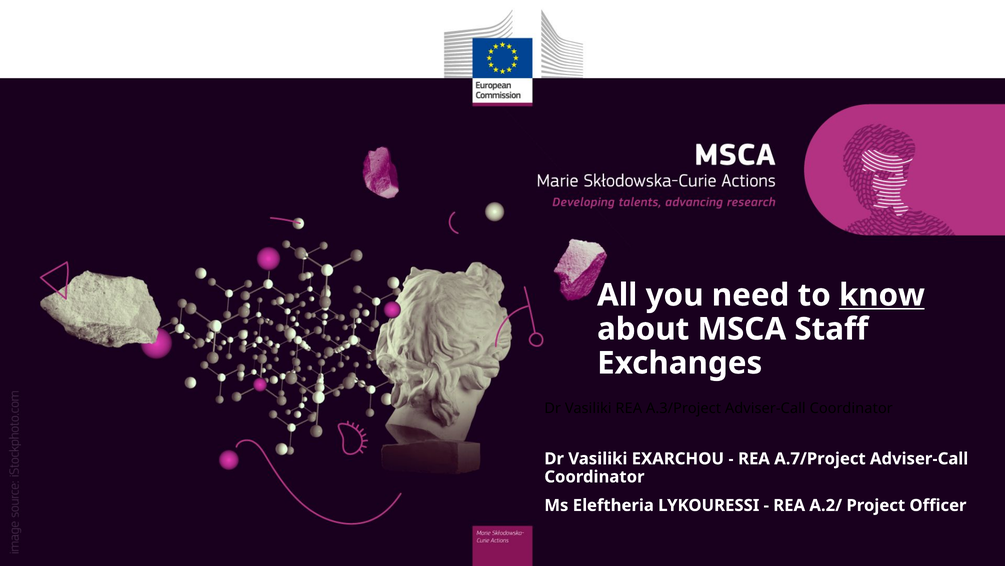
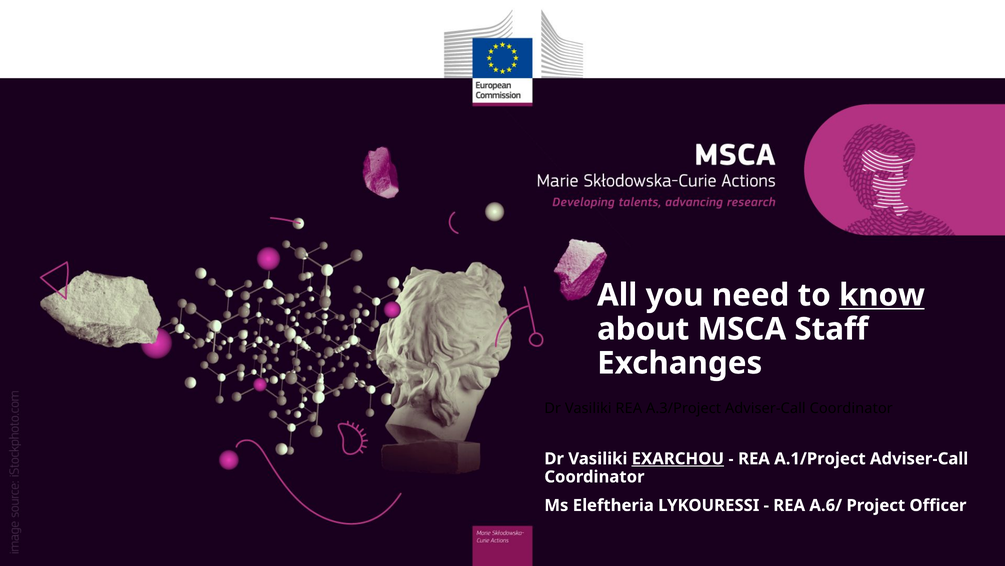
EXARCHOU underline: none -> present (678, 458)
A.7/Project: A.7/Project -> A.1/Project (820, 458)
A.2/: A.2/ -> A.6/ (826, 505)
